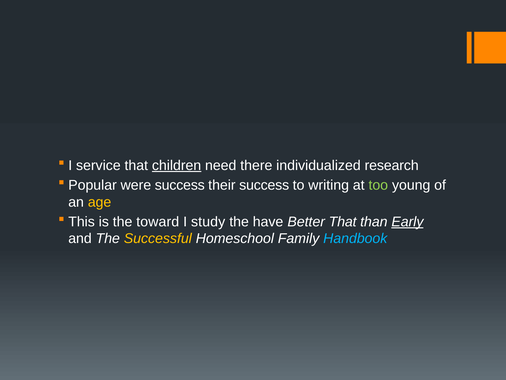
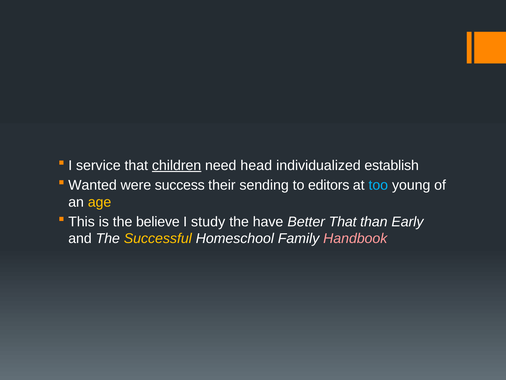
there: there -> head (256, 165)
research: research -> establish (392, 165)
Popular: Popular -> Wanted (93, 185)
their success: success -> sending (264, 185)
writing: writing -> editors (329, 185)
too colour: light green -> light blue (378, 185)
toward: toward -> believe (158, 221)
Early underline: present -> none (407, 221)
Handbook colour: light blue -> pink (355, 238)
